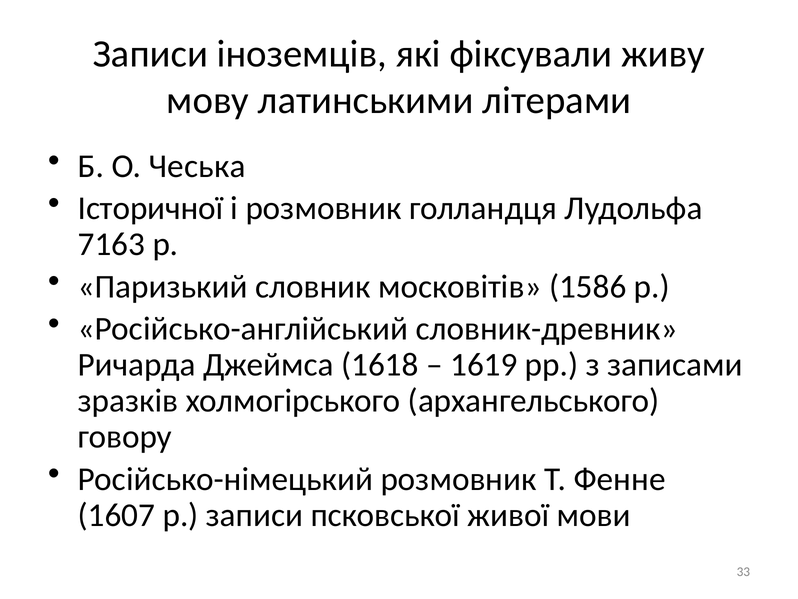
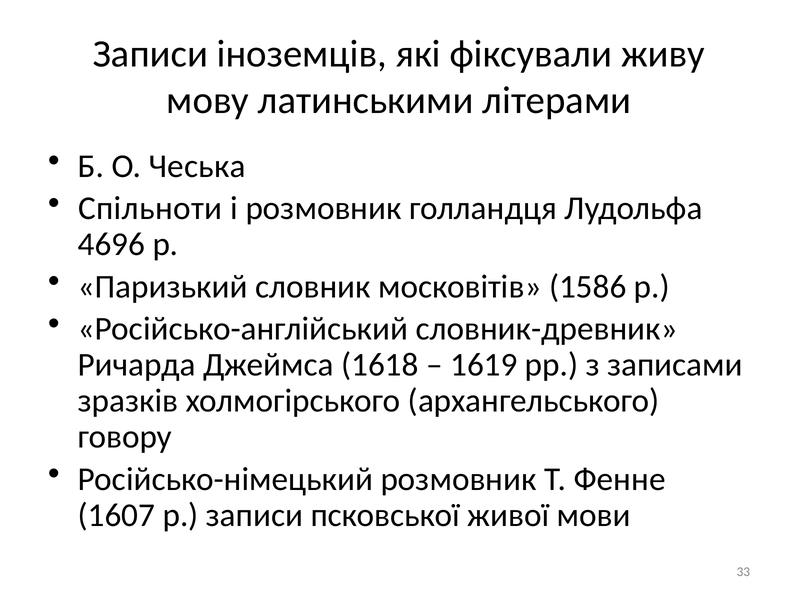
Історичної: Історичної -> Спільноти (150, 208)
7163: 7163 -> 4696 (111, 244)
